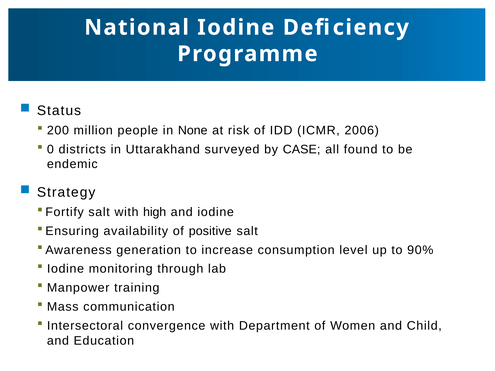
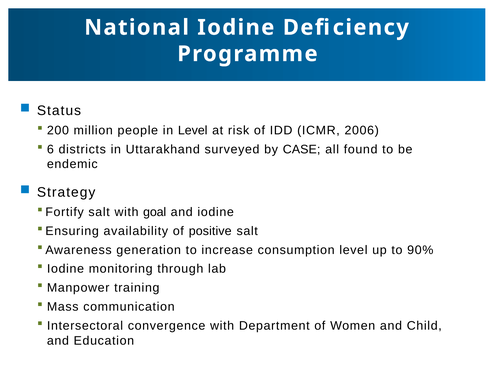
in None: None -> Level (193, 130)
0: 0 -> 6 (50, 149)
high: high -> goal (155, 212)
